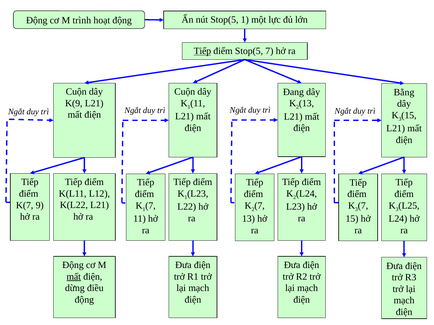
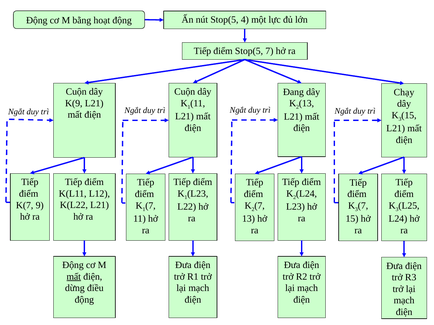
Stop(5 1: 1 -> 4 (245, 20)
trình: trình -> bằng (82, 20)
Tiếp underline: present -> none (202, 51)
Bằng: Bằng -> Chạy (404, 92)
